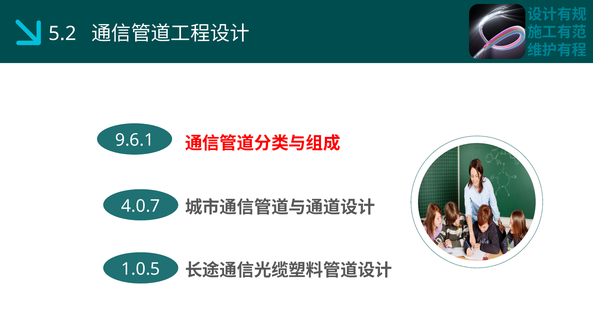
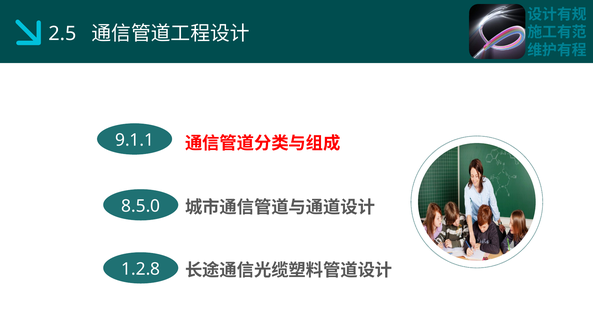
5.2: 5.2 -> 2.5 (63, 34)
9.6.1: 9.6.1 -> 9.1.1 (135, 140)
4.0.7: 4.0.7 -> 8.5.0 (141, 206)
1.0.5: 1.0.5 -> 1.2.8 (141, 269)
